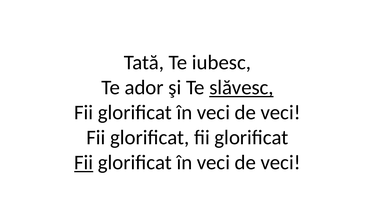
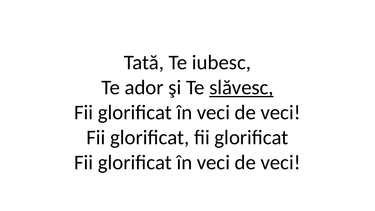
Fii underline: present -> none (84, 163)
